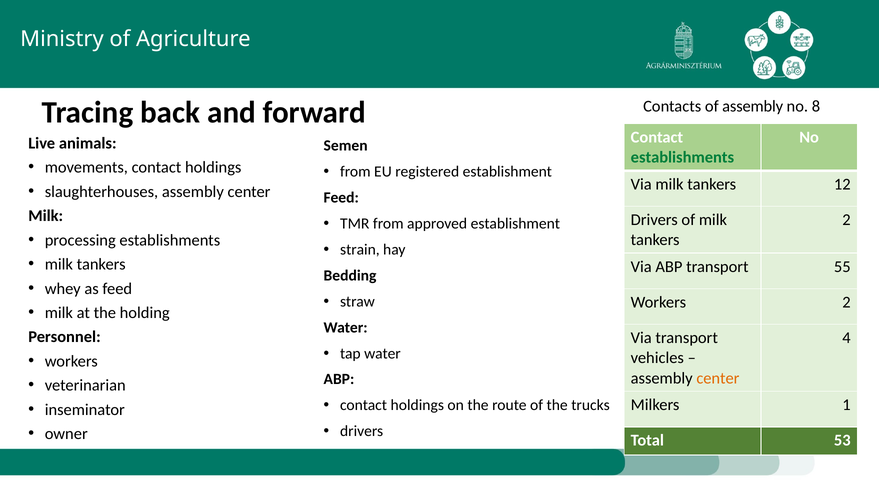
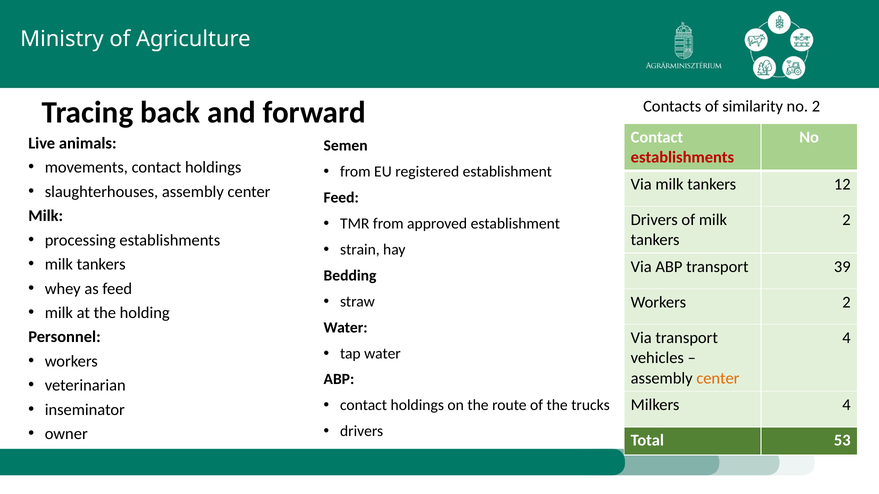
of assembly: assembly -> similarity (753, 106)
no 8: 8 -> 2 (816, 106)
establishments colour: green -> red (682, 158)
55: 55 -> 39 (842, 267)
Milkers 1: 1 -> 4 (846, 405)
